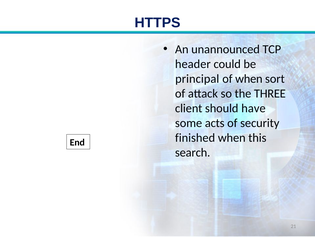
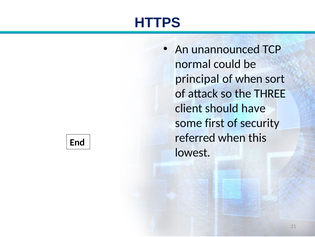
header: header -> normal (193, 64)
acts: acts -> first (215, 123)
finished: finished -> referred (195, 137)
search: search -> lowest (193, 152)
